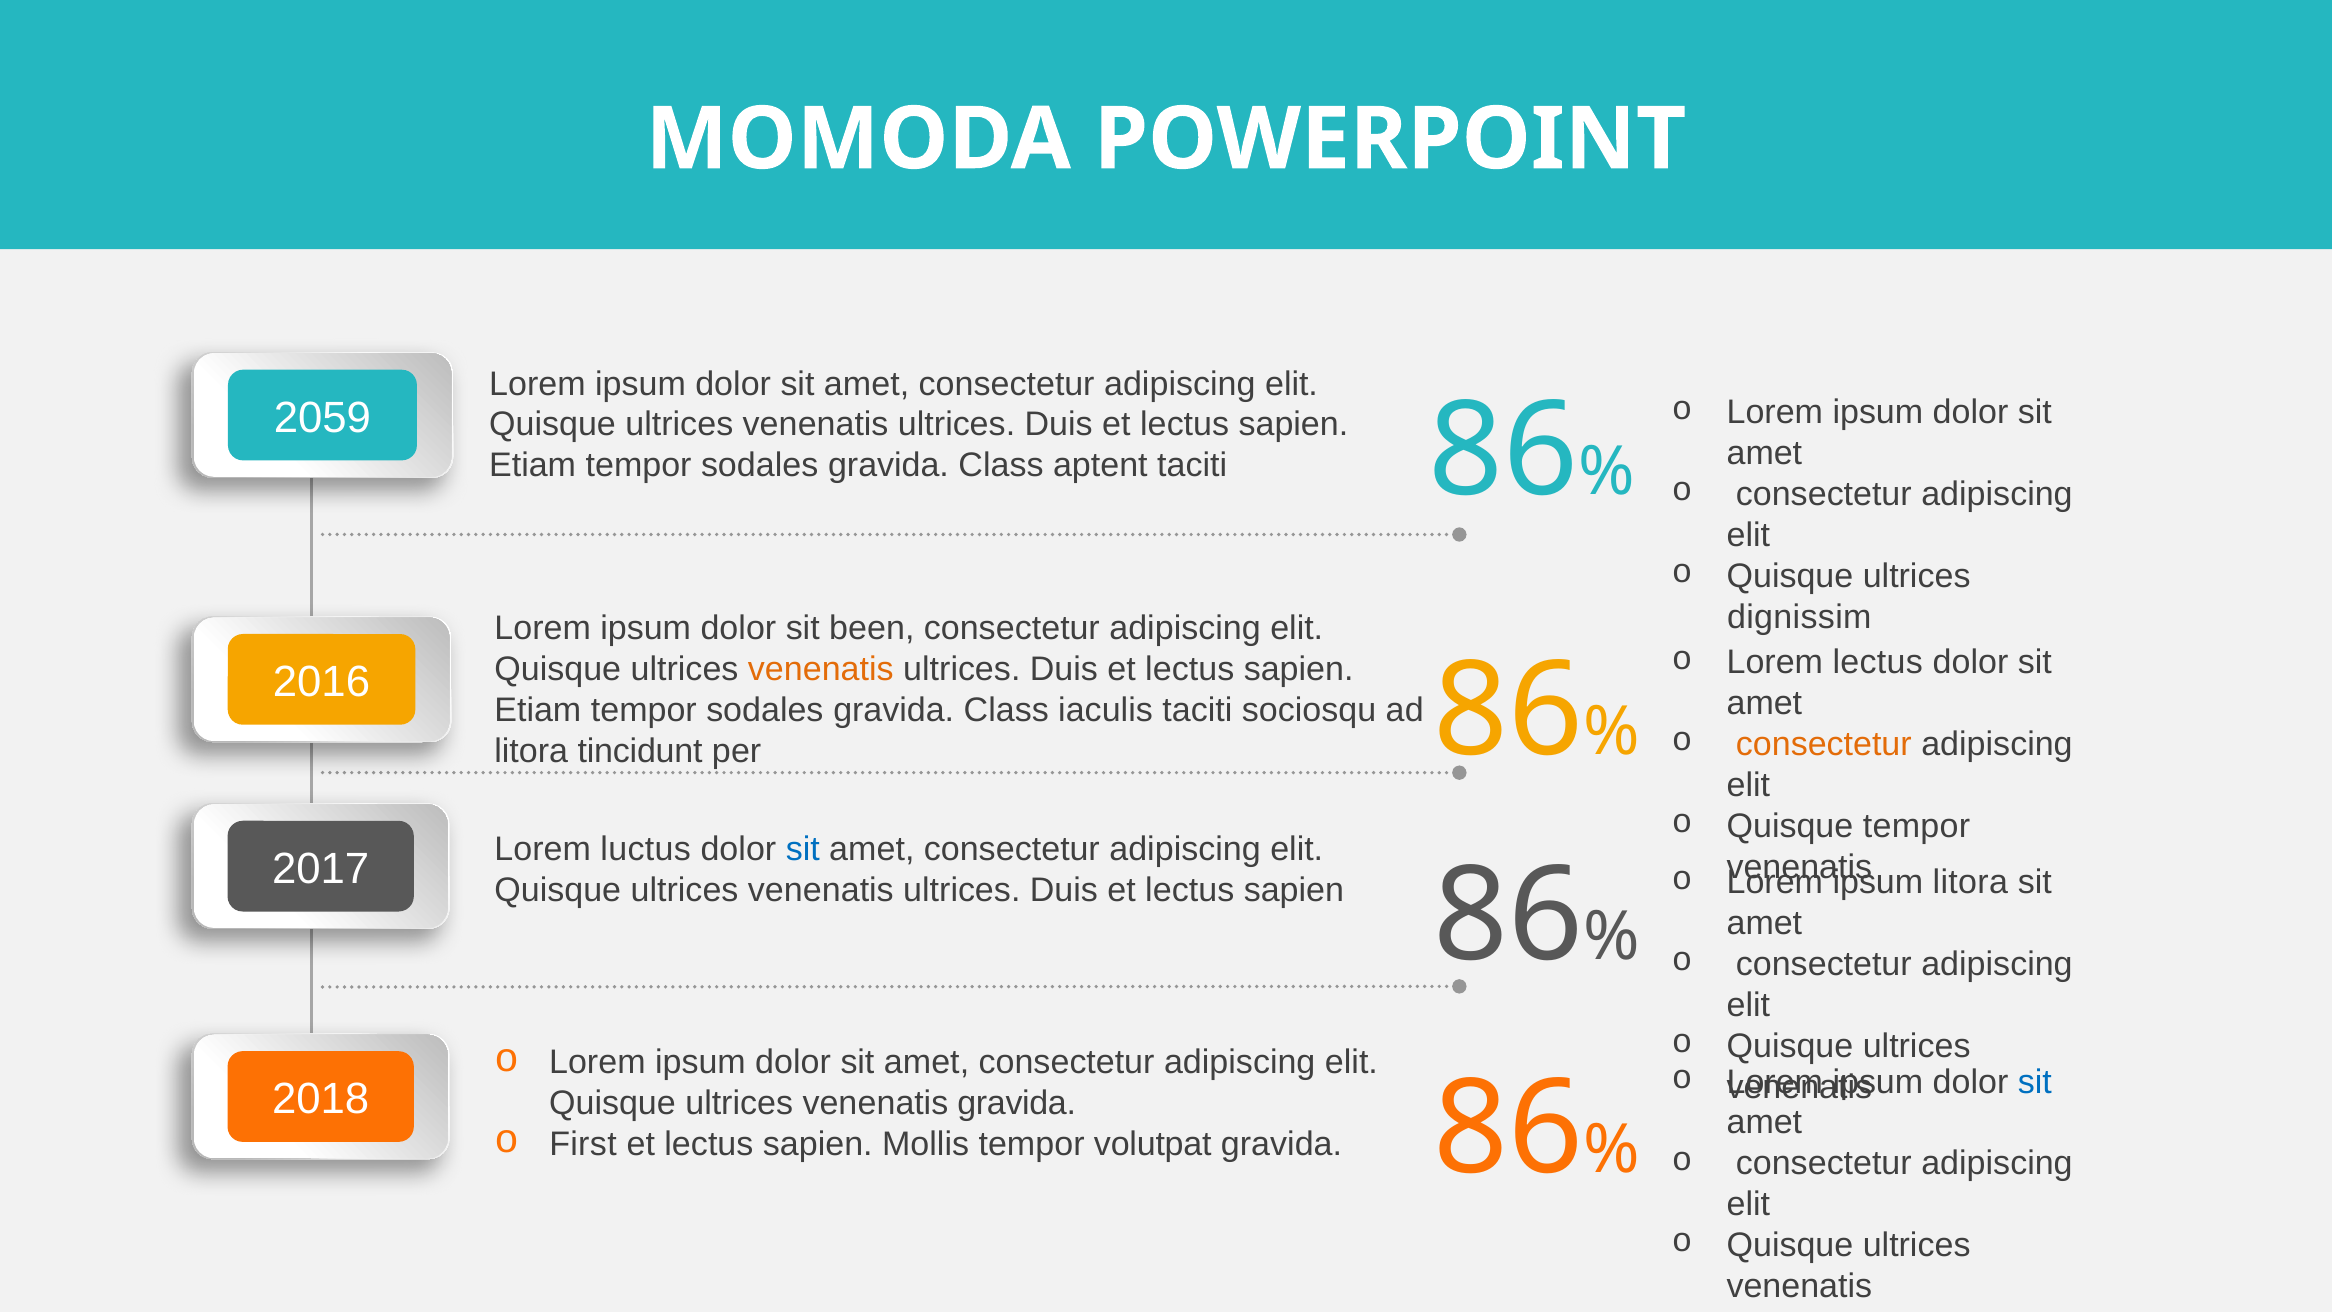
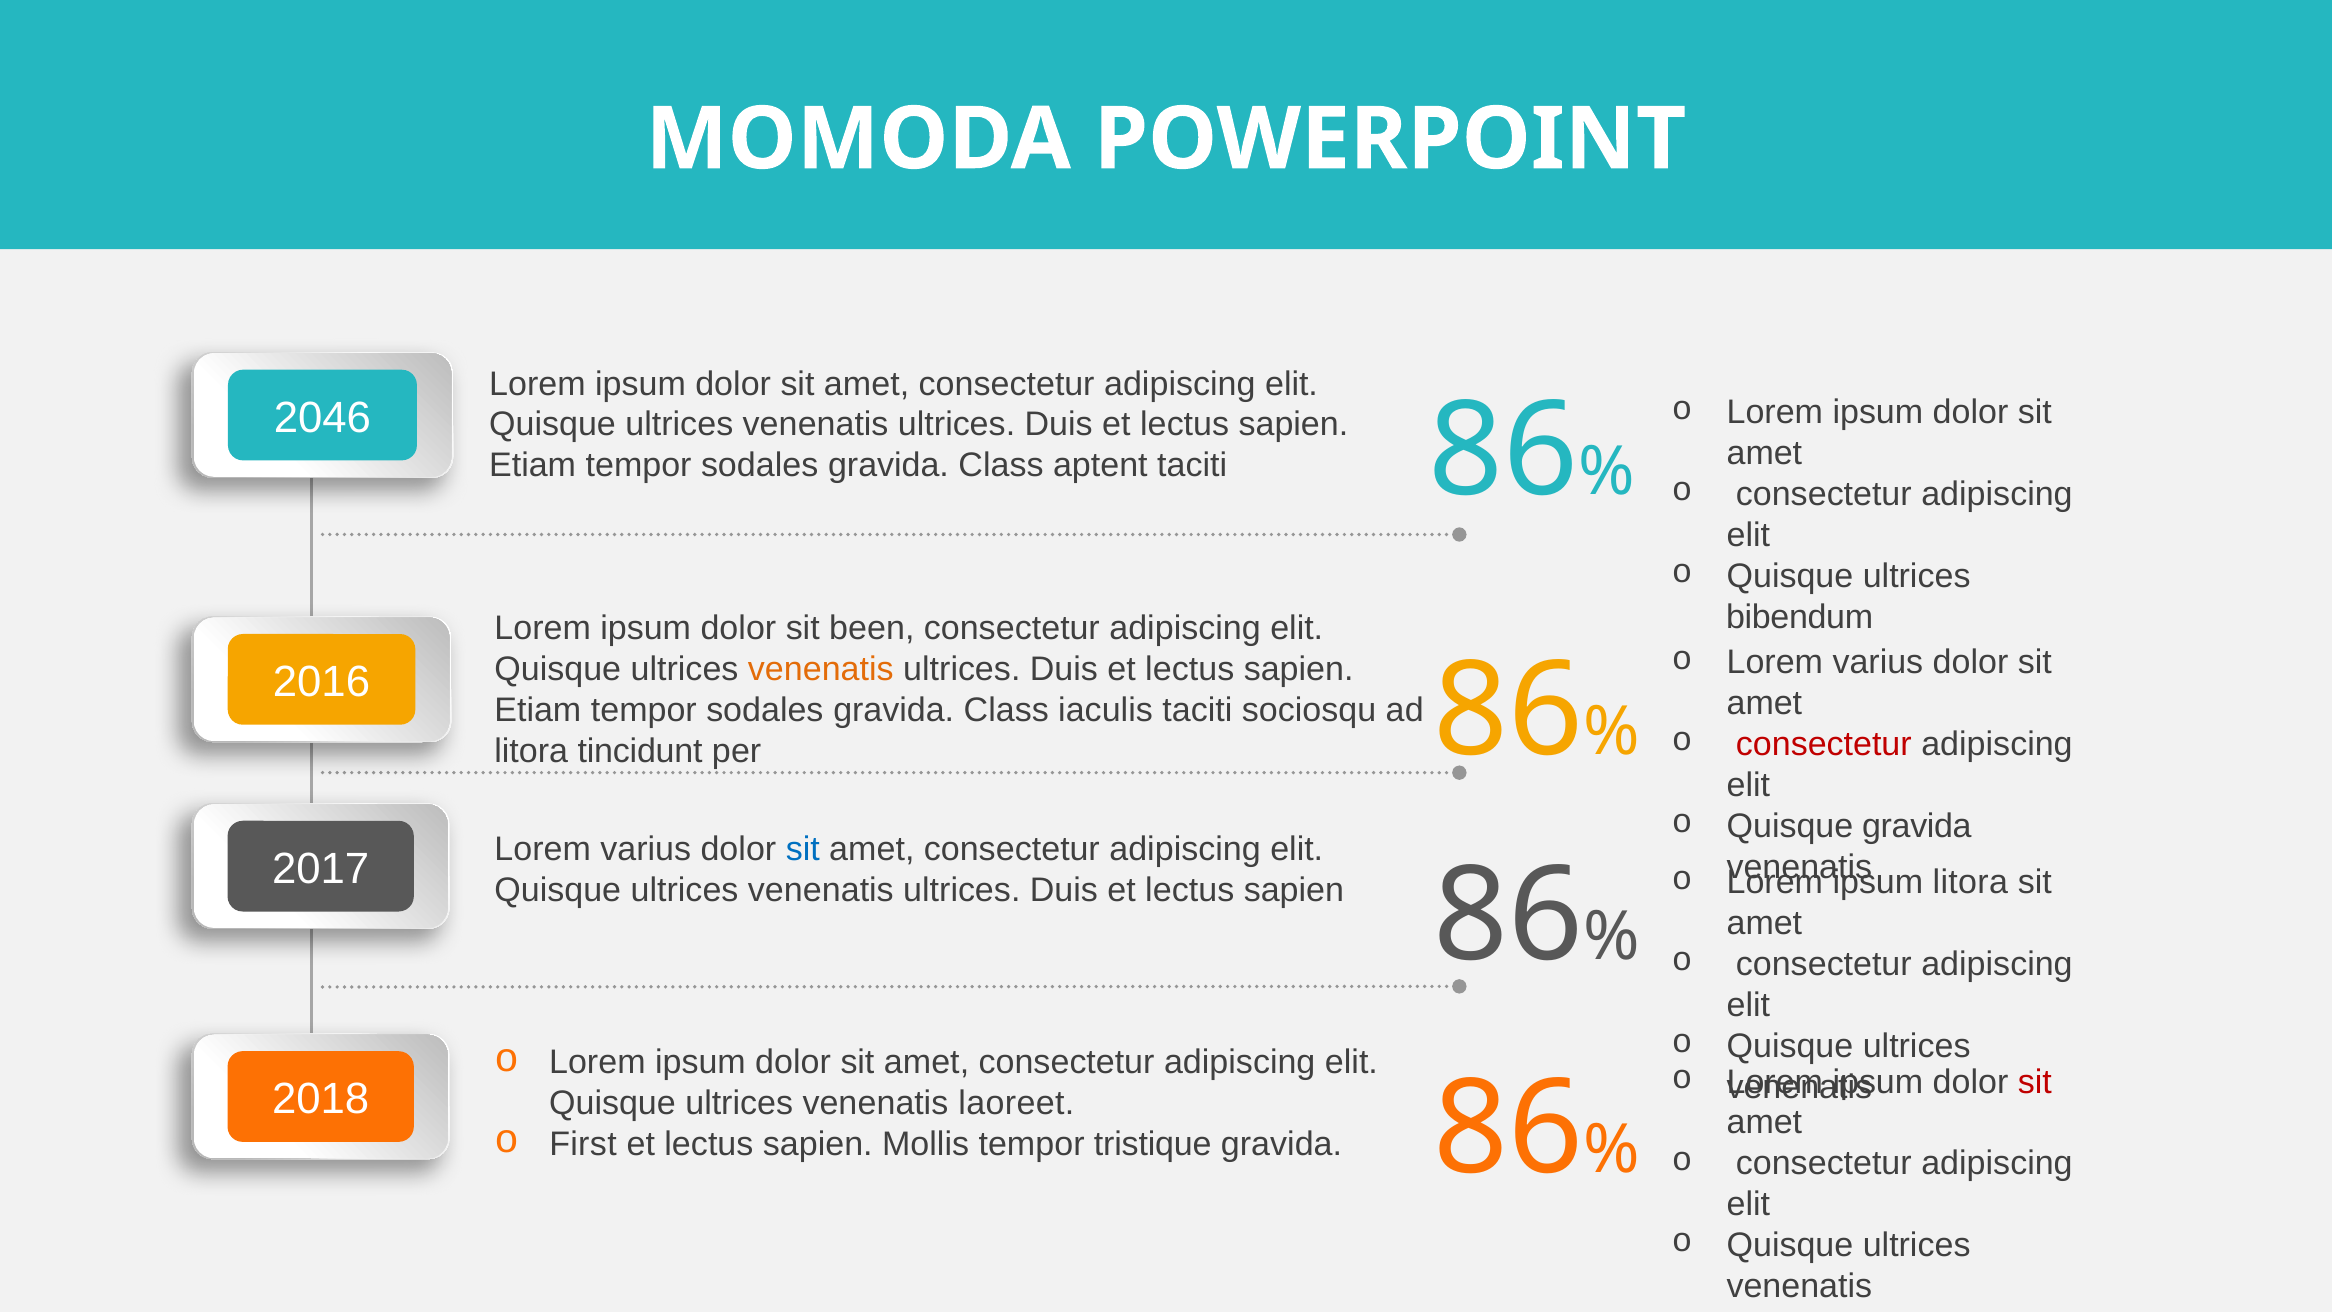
2059: 2059 -> 2046 (322, 418)
dignissim: dignissim -> bibendum (1800, 617)
lectus: lectus -> varius (1878, 662)
consectetur colour: orange -> red (1824, 744)
Quisque tempor: tempor -> gravida (1917, 826)
luctus: luctus -> varius (646, 849)
sit colour: blue -> red (2035, 1082)
venenatis gravida: gravida -> laoreet (1016, 1103)
volutpat: volutpat -> tristique (1153, 1144)
